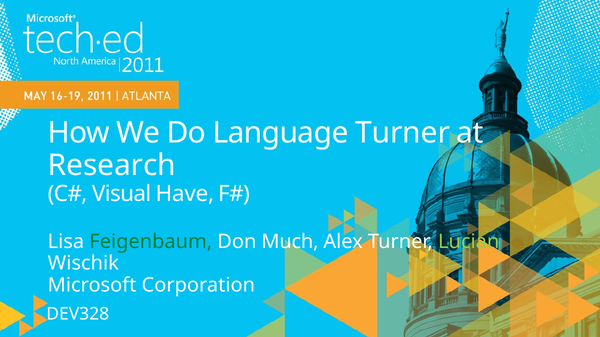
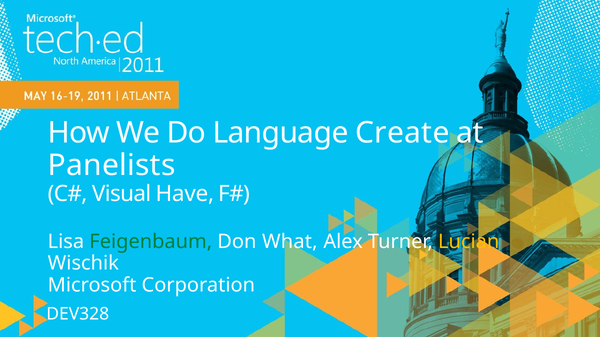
Language Turner: Turner -> Create (402, 133)
Research: Research -> Panelists (112, 166)
Much: Much -> What (290, 242)
Lucian colour: light green -> yellow (469, 242)
